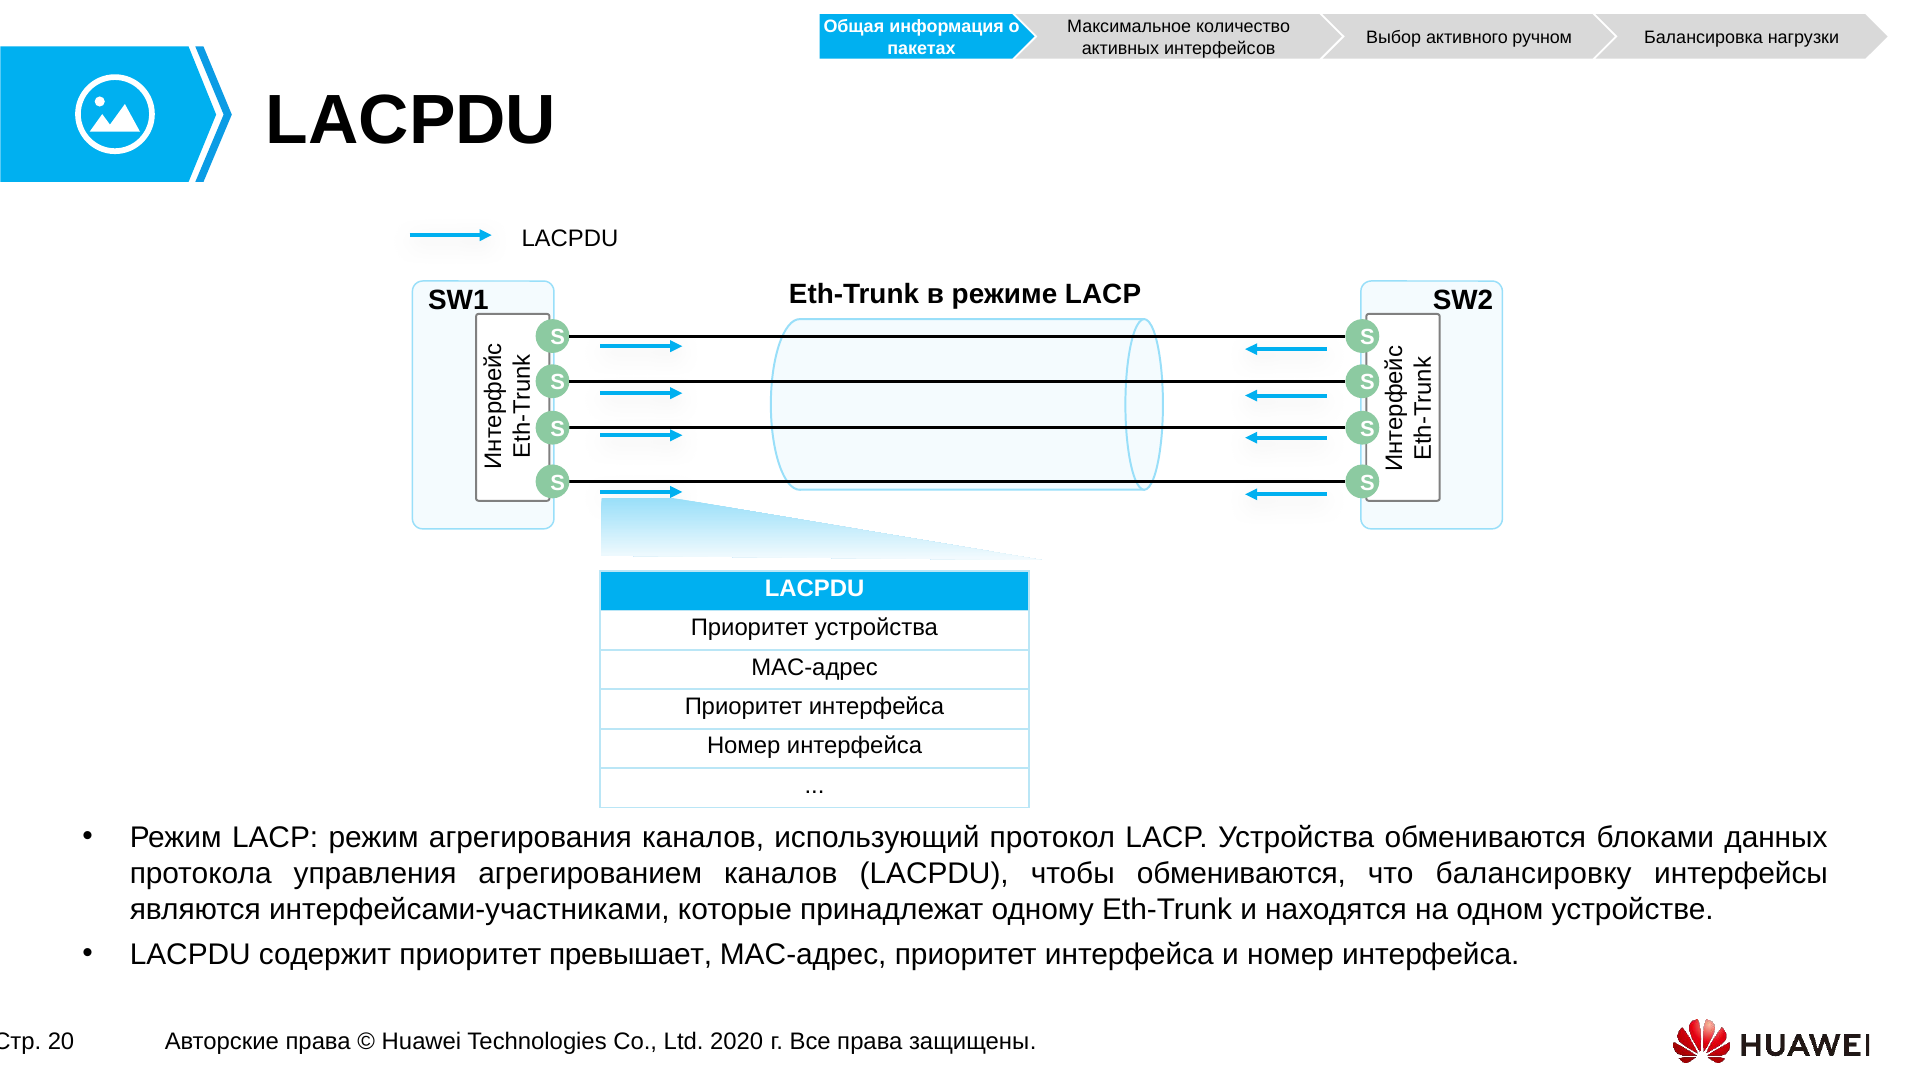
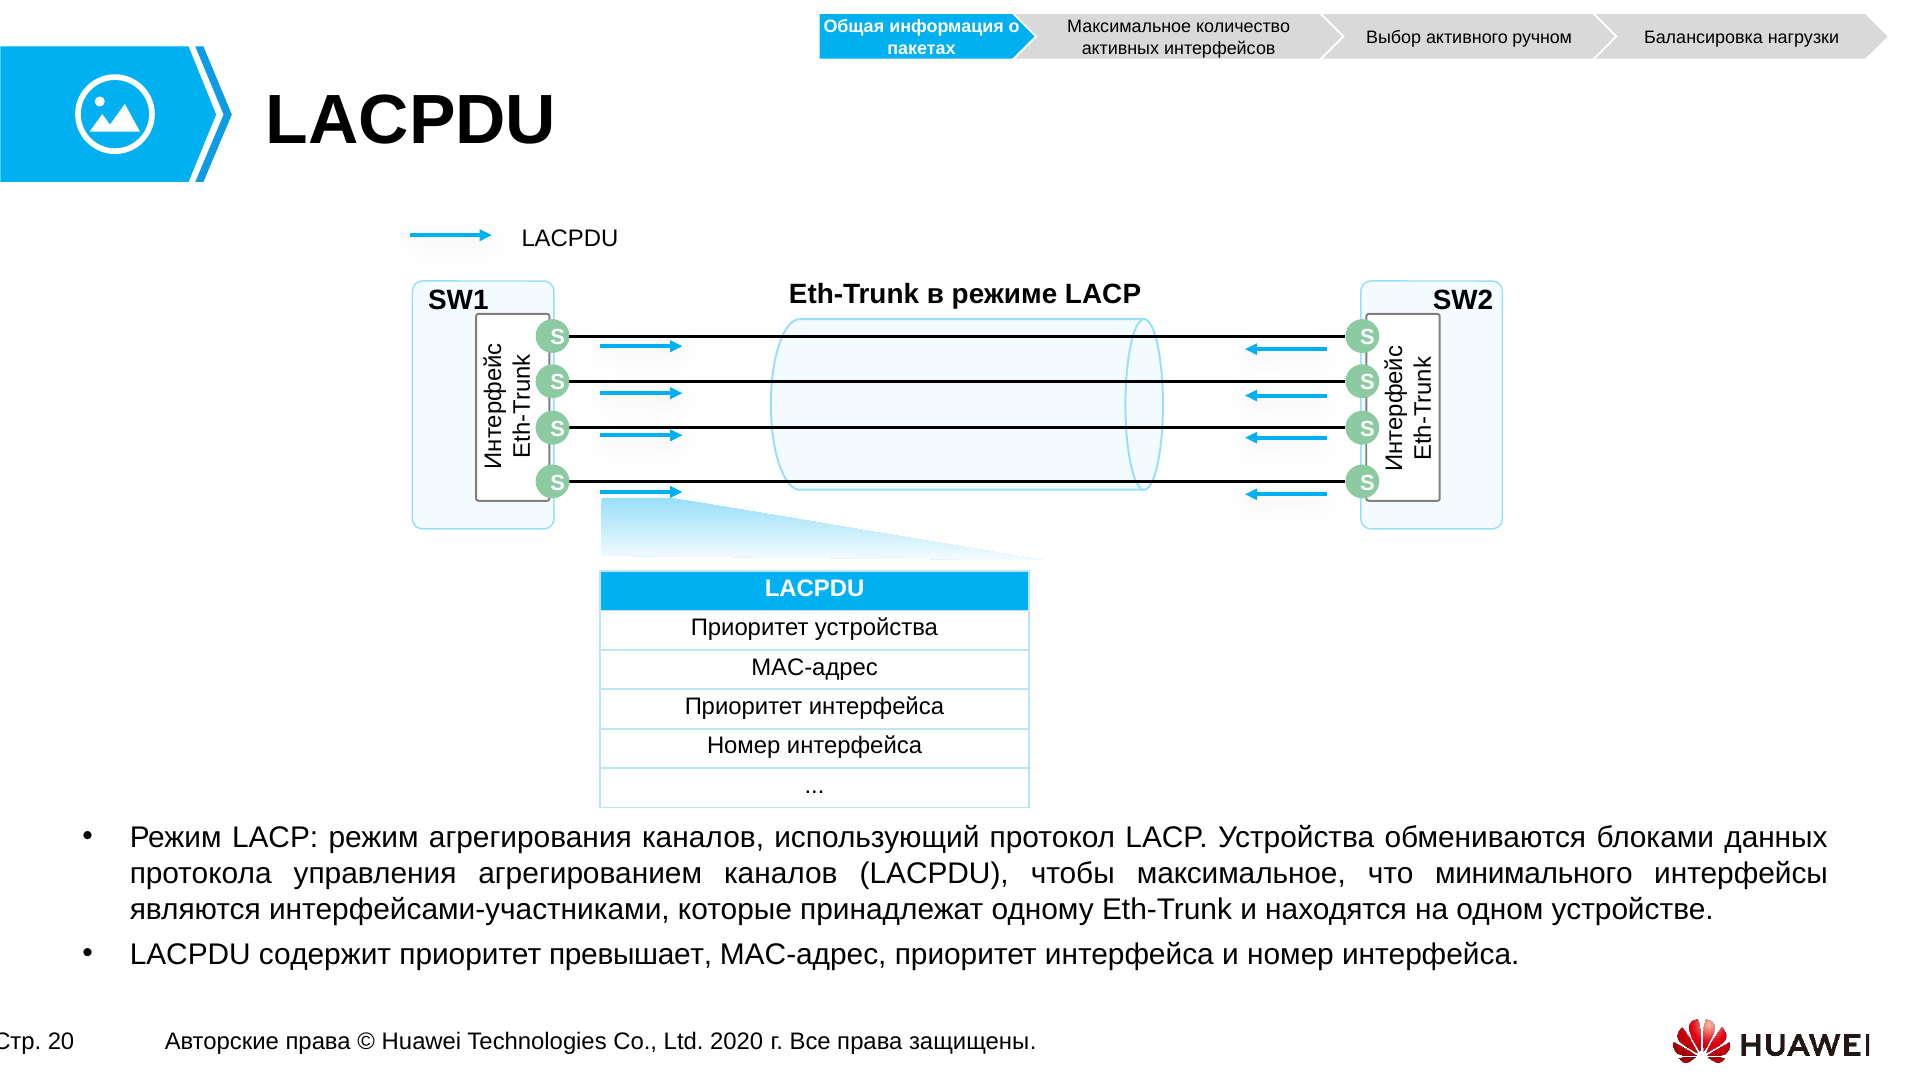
чтобы обмениваются: обмениваются -> максимальное (1241, 874)
балансировку: балансировку -> минимального (1534, 874)
